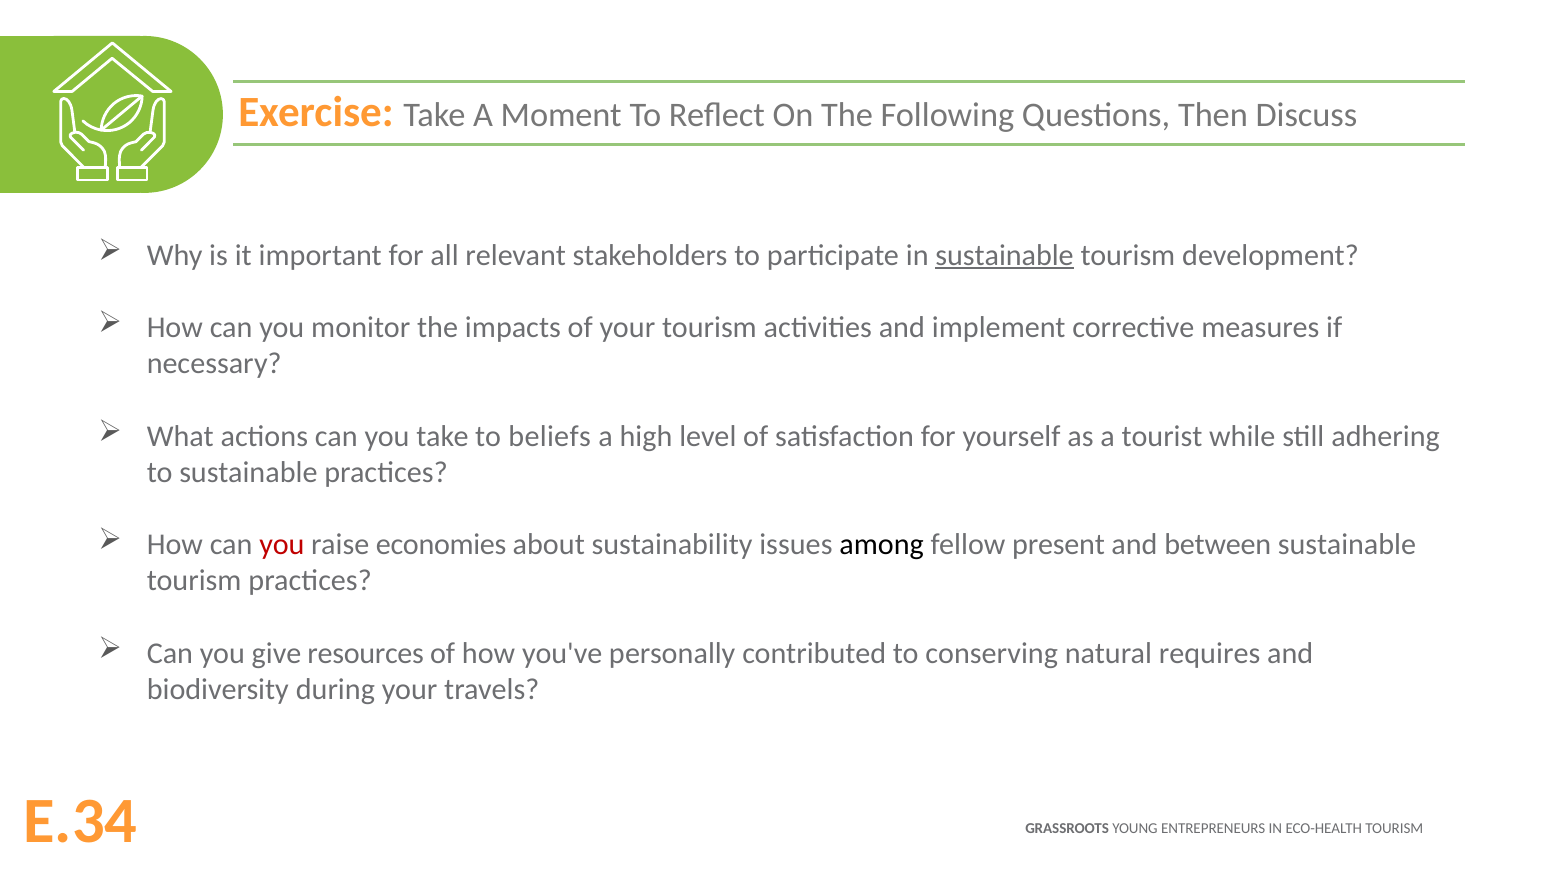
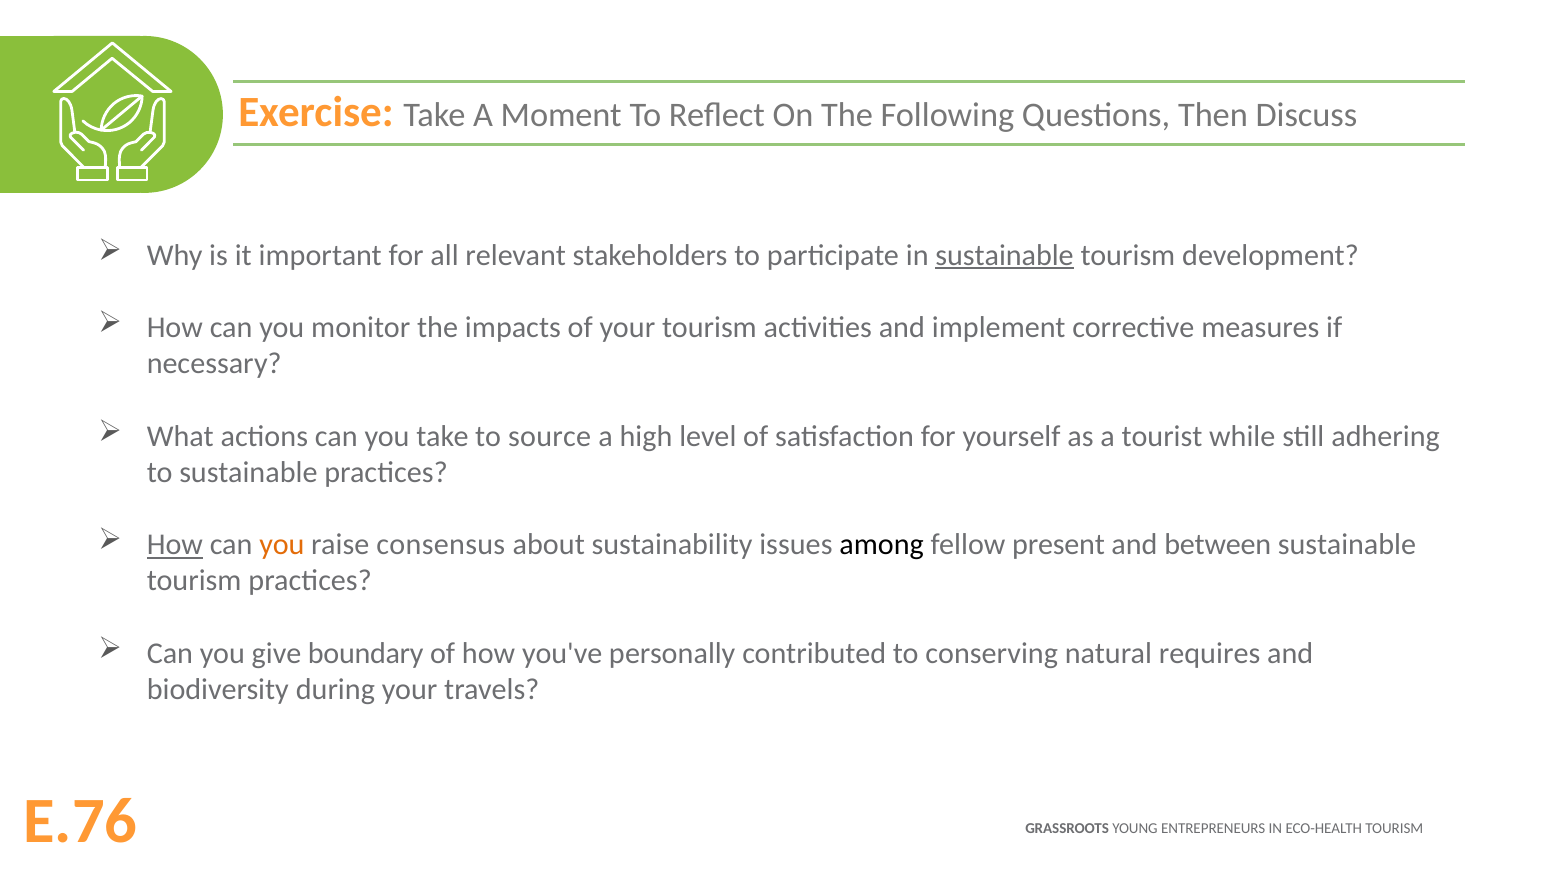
beliefs: beliefs -> source (550, 436)
How underline: none -> present (175, 544)
you colour: red -> orange (282, 544)
economies: economies -> consensus (441, 544)
resources: resources -> boundary (366, 653)
E.34: E.34 -> E.76 (80, 821)
